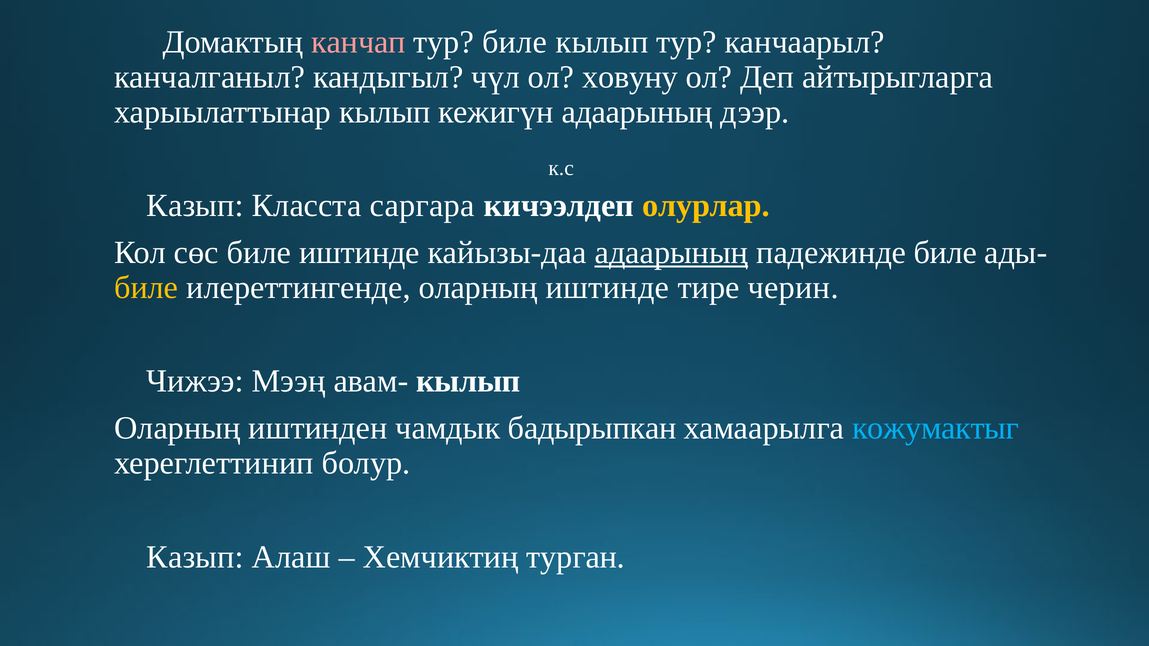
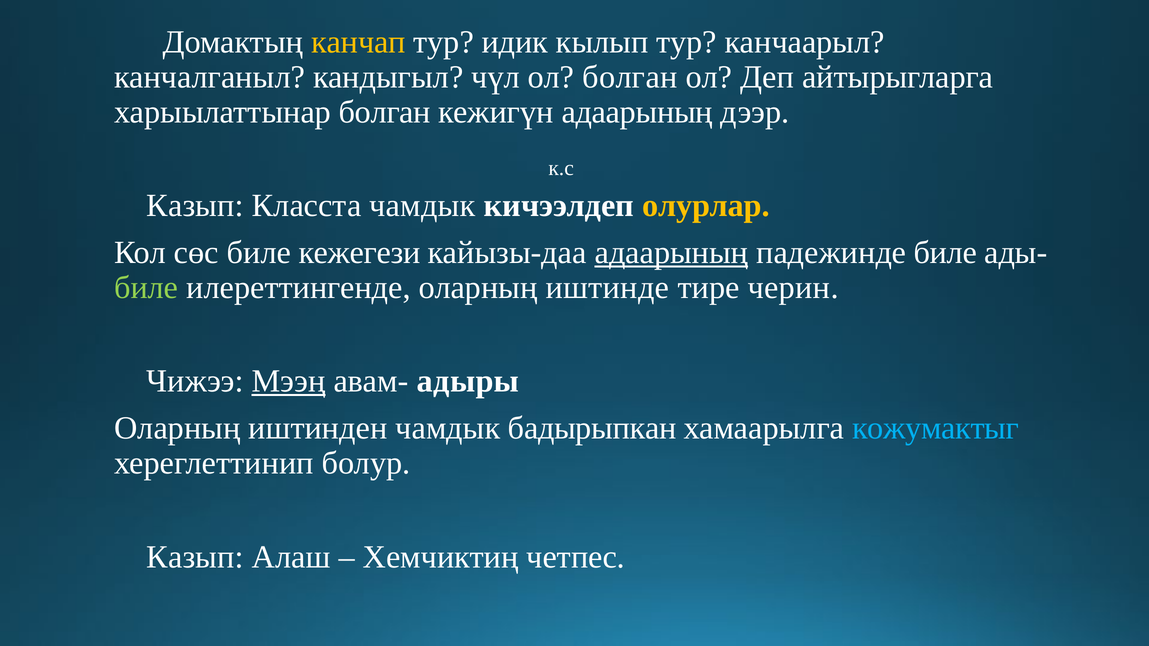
канчап colour: pink -> yellow (358, 42)
тур биле: биле -> идик (515, 42)
ол ховуну: ховуну -> болган (630, 77)
харыылаттынар кылып: кылып -> болган (385, 112)
Класста саргара: саргара -> чамдык (422, 206)
биле иштинде: иштинде -> кежегези (360, 253)
биле colour: yellow -> light green (146, 288)
Мээң underline: none -> present (289, 381)
авам- кылып: кылып -> адыры (468, 381)
турган: турган -> четпес (576, 557)
